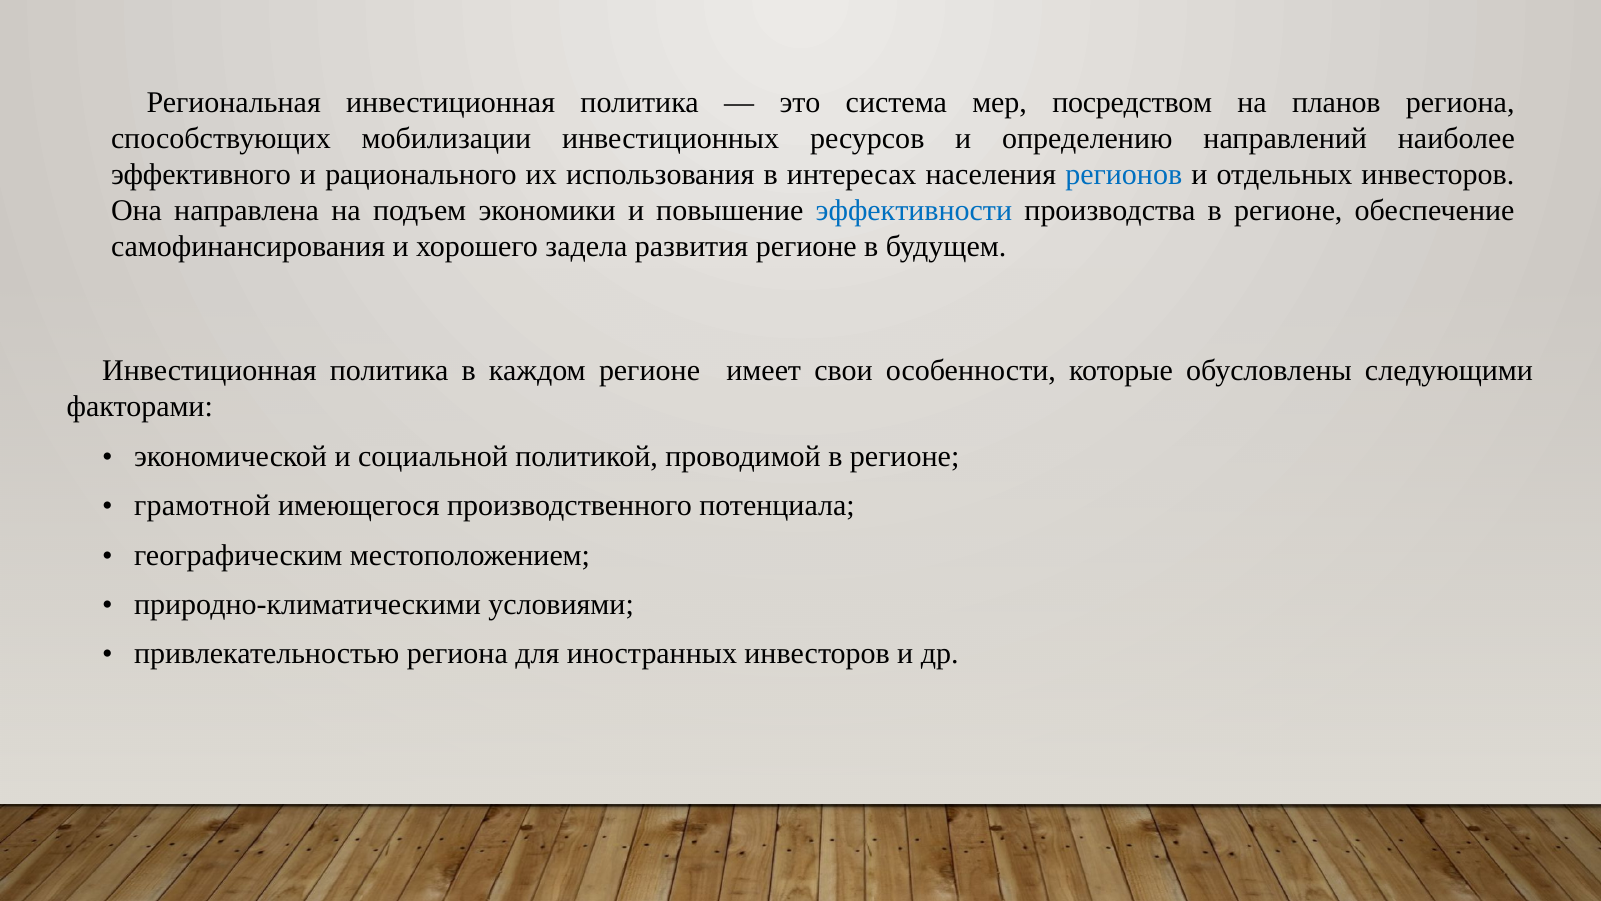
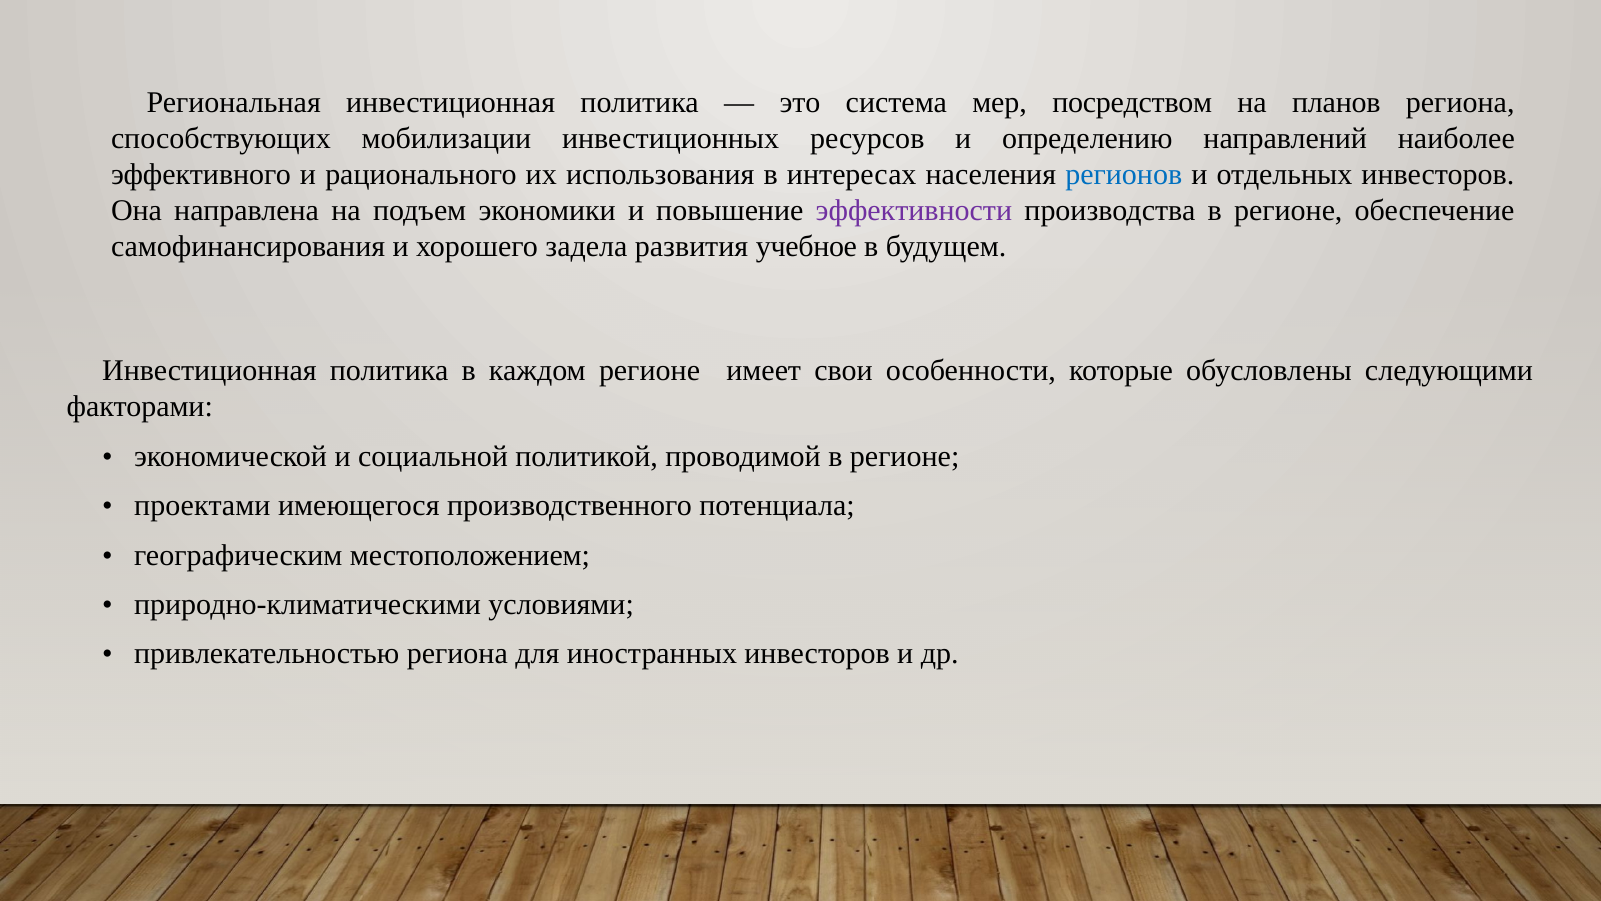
эффективности colour: blue -> purple (914, 211)
развития регионе: регионе -> учебное (806, 247)
грамотной: грамотной -> проектами (202, 506)
